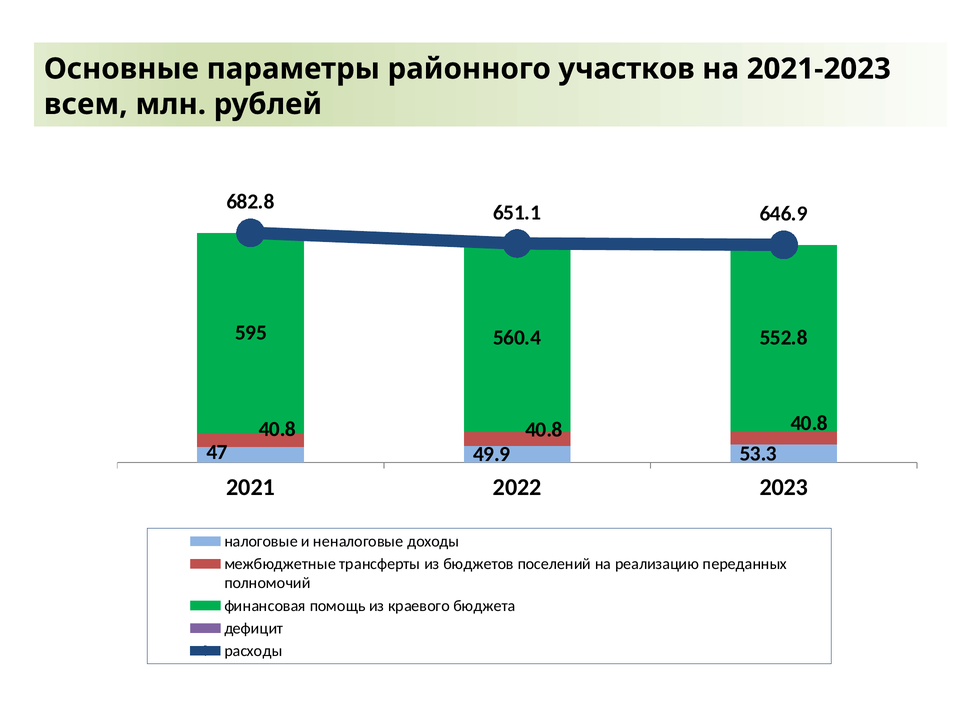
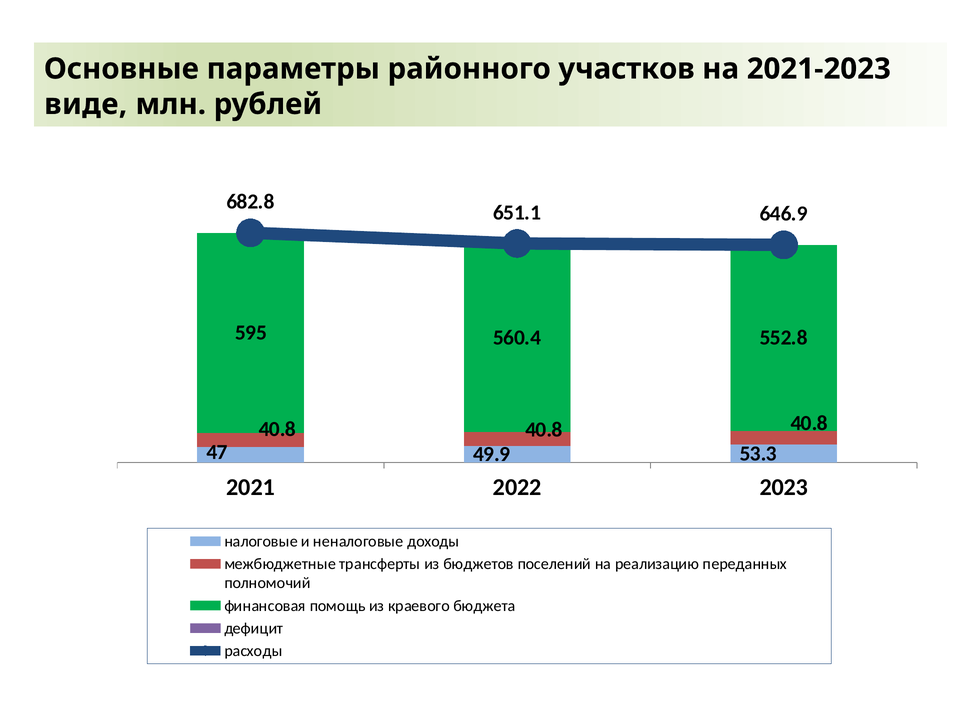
всем: всем -> виде (86, 104)
